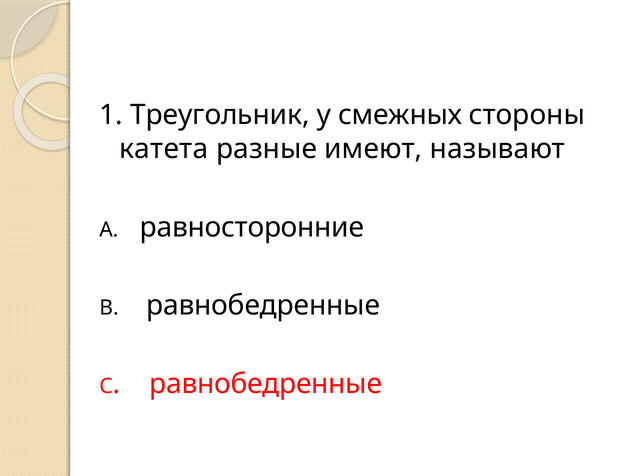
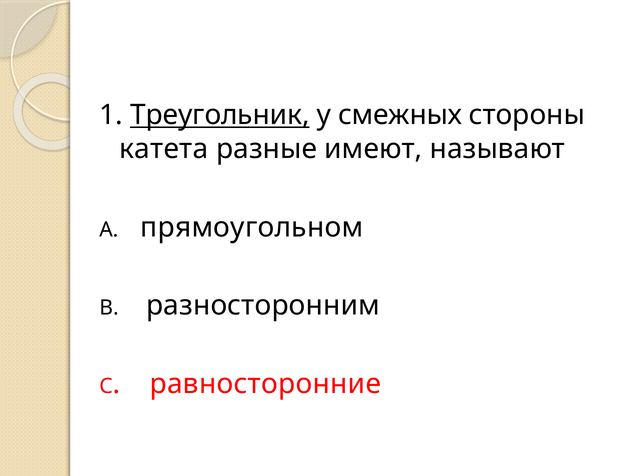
Треугольник underline: none -> present (220, 115)
равносторонние: равносторонние -> прямоугольном (252, 227)
В равнобедренные: равнобедренные -> разносторонним (263, 305)
равнобедренные: равнобедренные -> равносторонние (265, 383)
